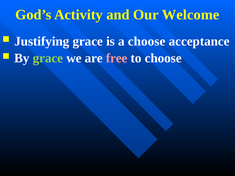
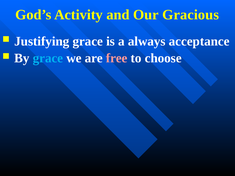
Welcome: Welcome -> Gracious (191, 15)
a choose: choose -> always (147, 41)
grace colour: light green -> light blue (48, 58)
